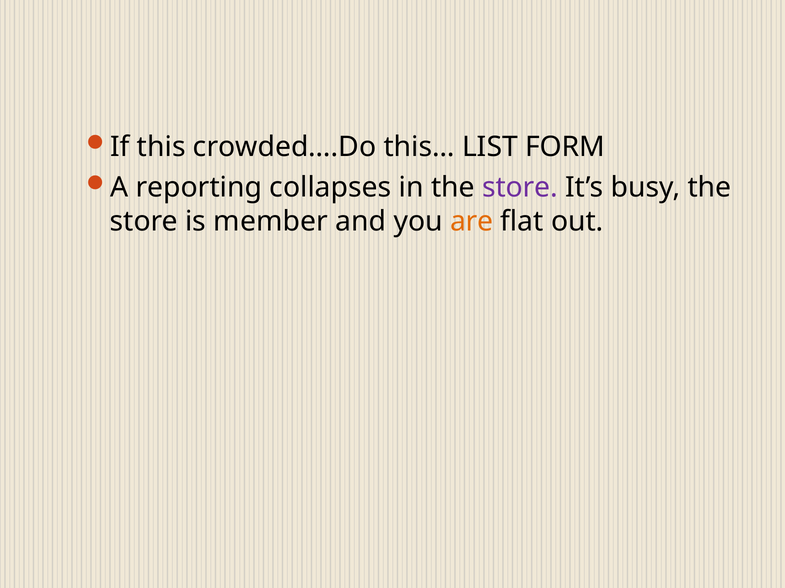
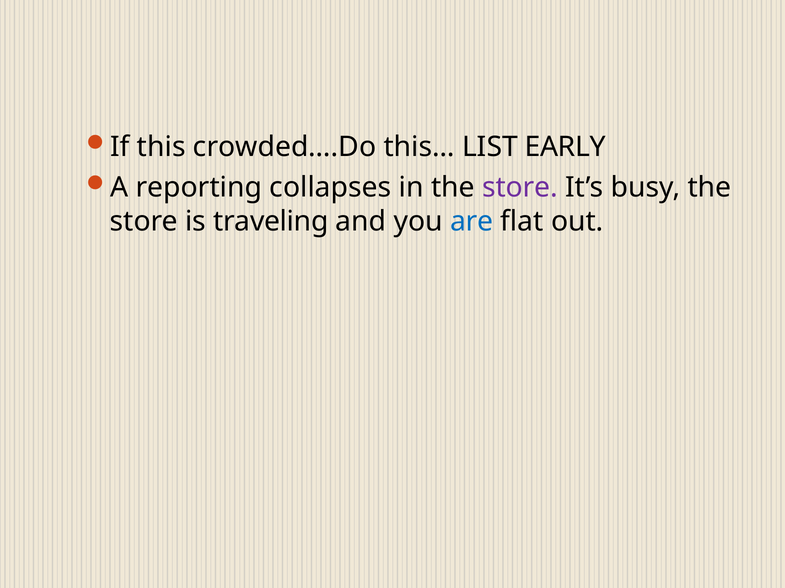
FORM: FORM -> EARLY (565, 147)
member: member -> traveling (271, 221)
are colour: orange -> blue (472, 221)
